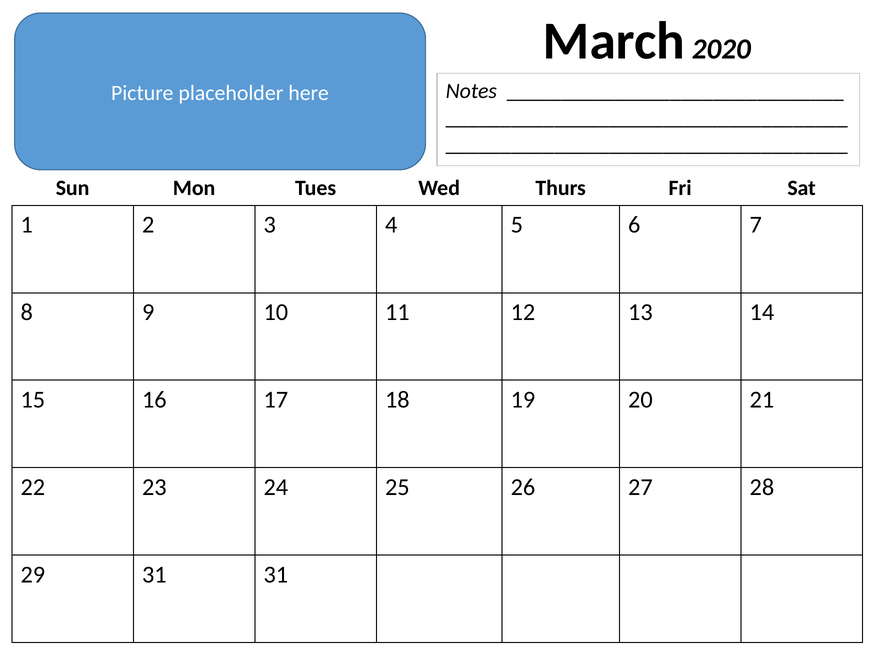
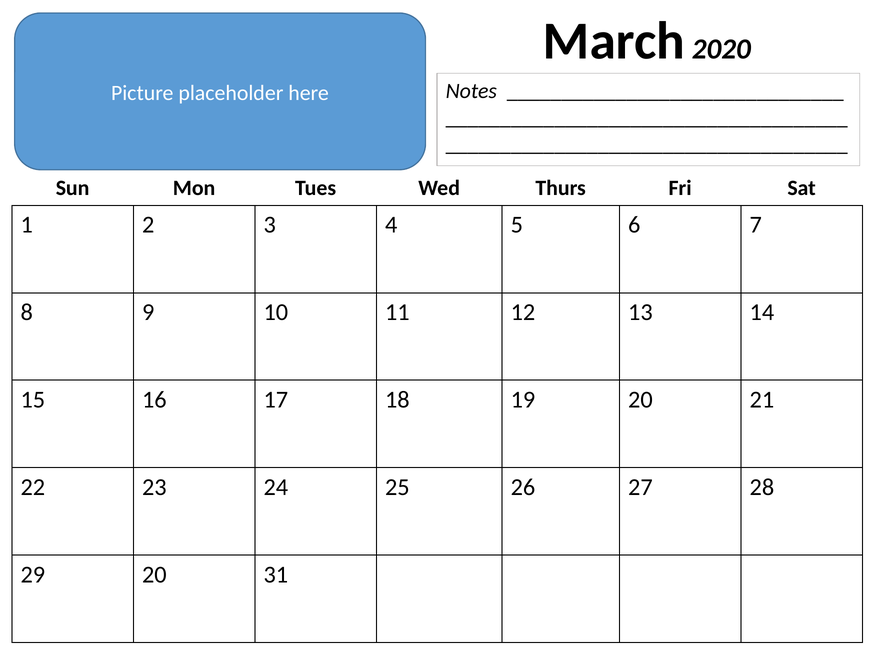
29 31: 31 -> 20 (154, 575)
